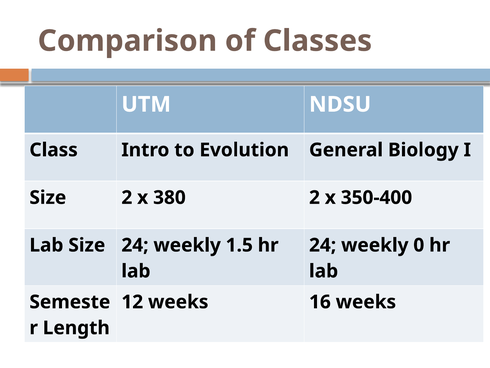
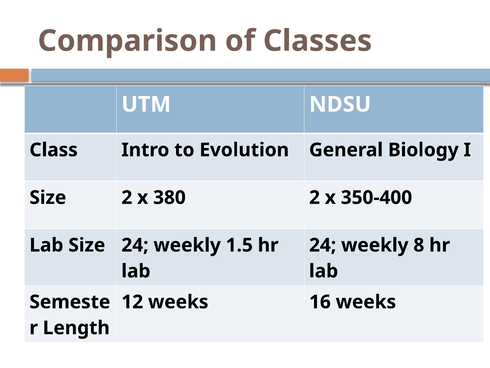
0: 0 -> 8 (419, 245)
